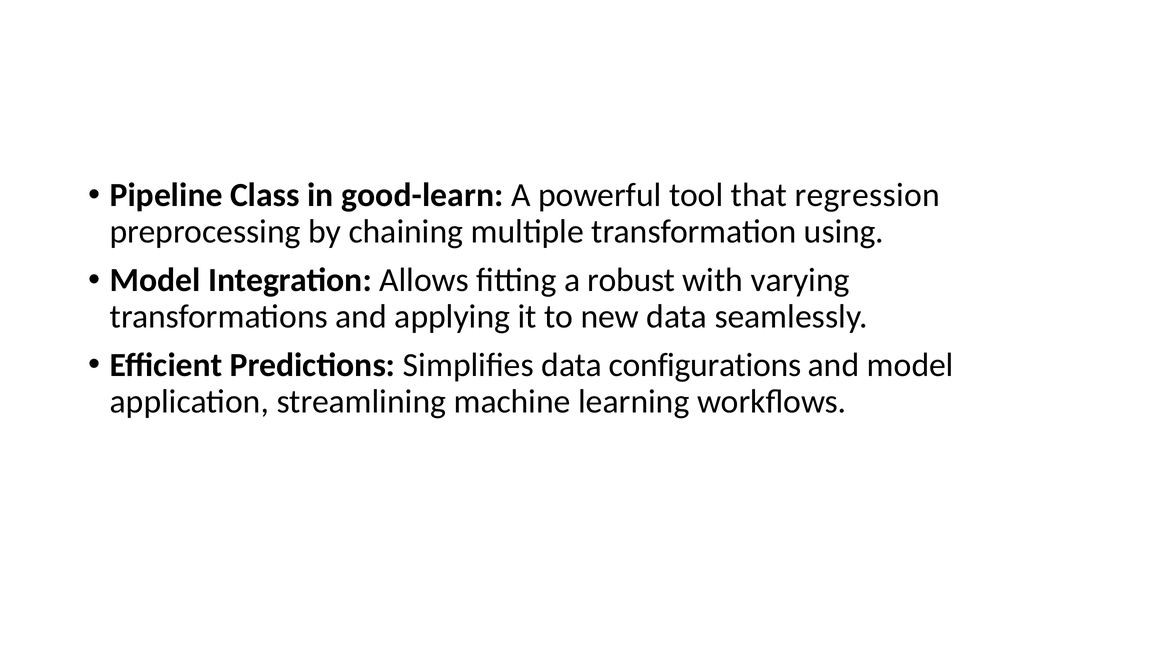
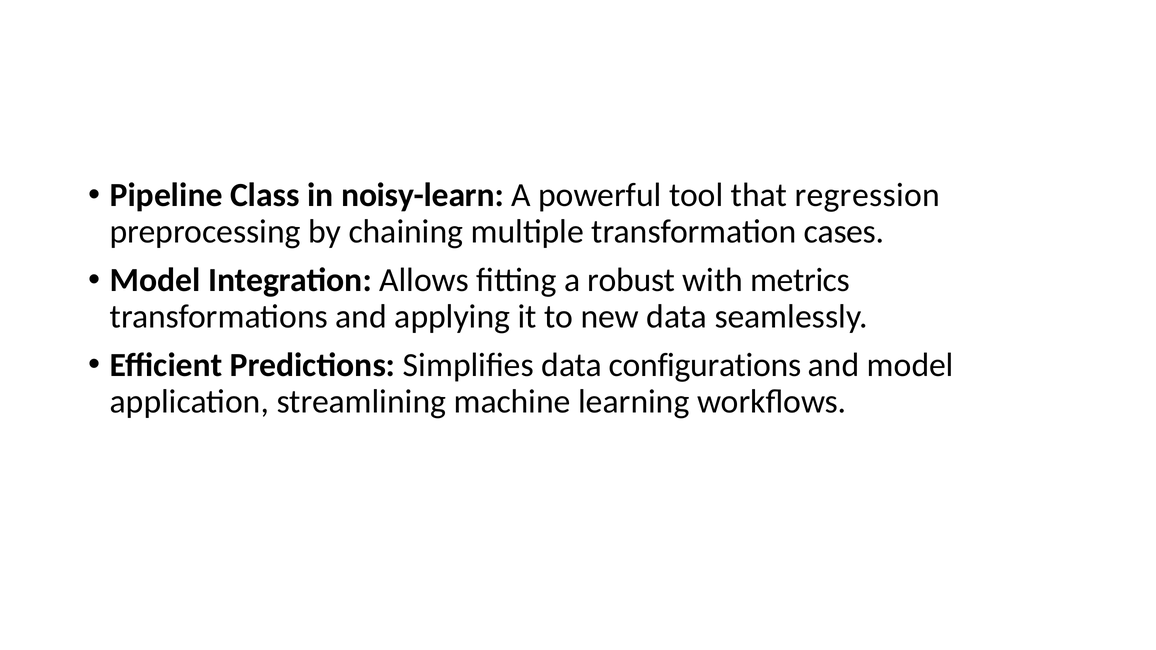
good-learn: good-learn -> noisy-learn (422, 195)
using: using -> cases (844, 232)
varying: varying -> metrics (800, 280)
